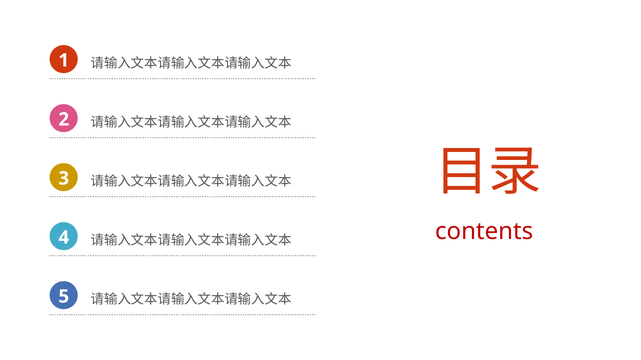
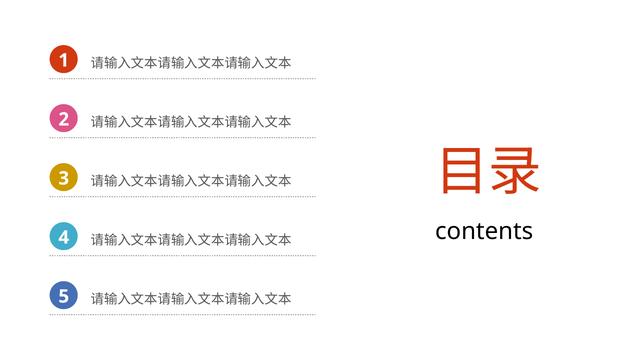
contents colour: red -> black (484, 232)
